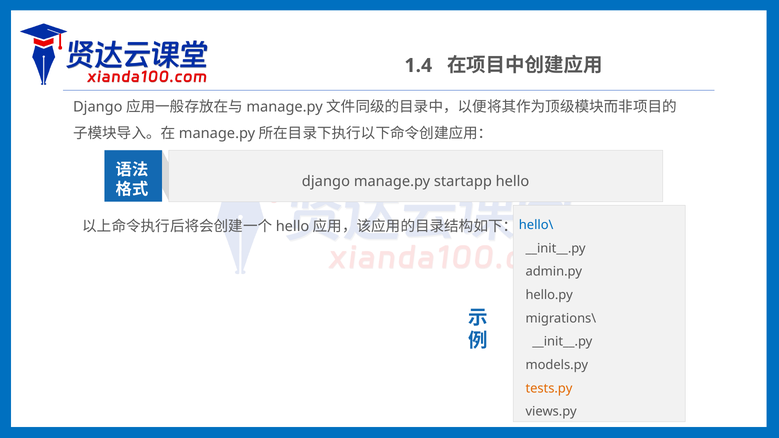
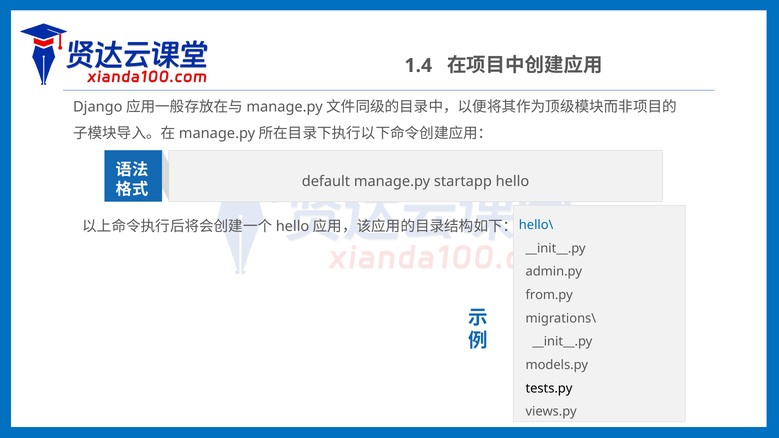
django: django -> default (326, 181)
hello.py: hello.py -> from.py (549, 295)
tests.py colour: orange -> black (549, 389)
